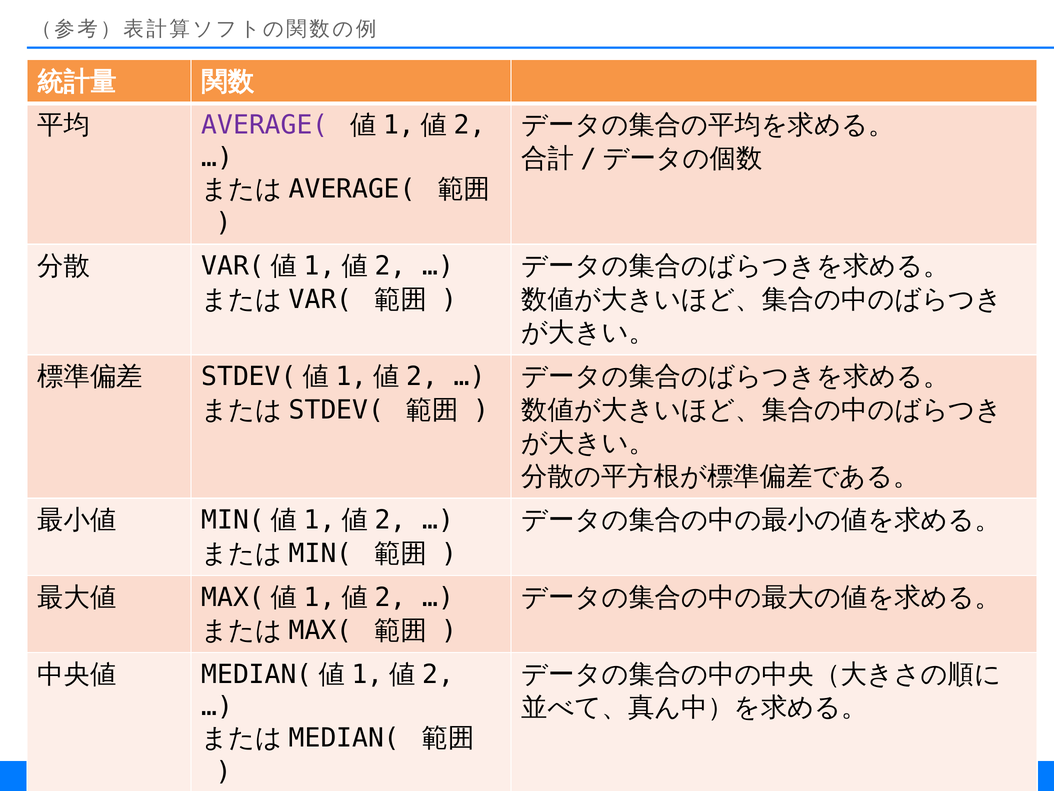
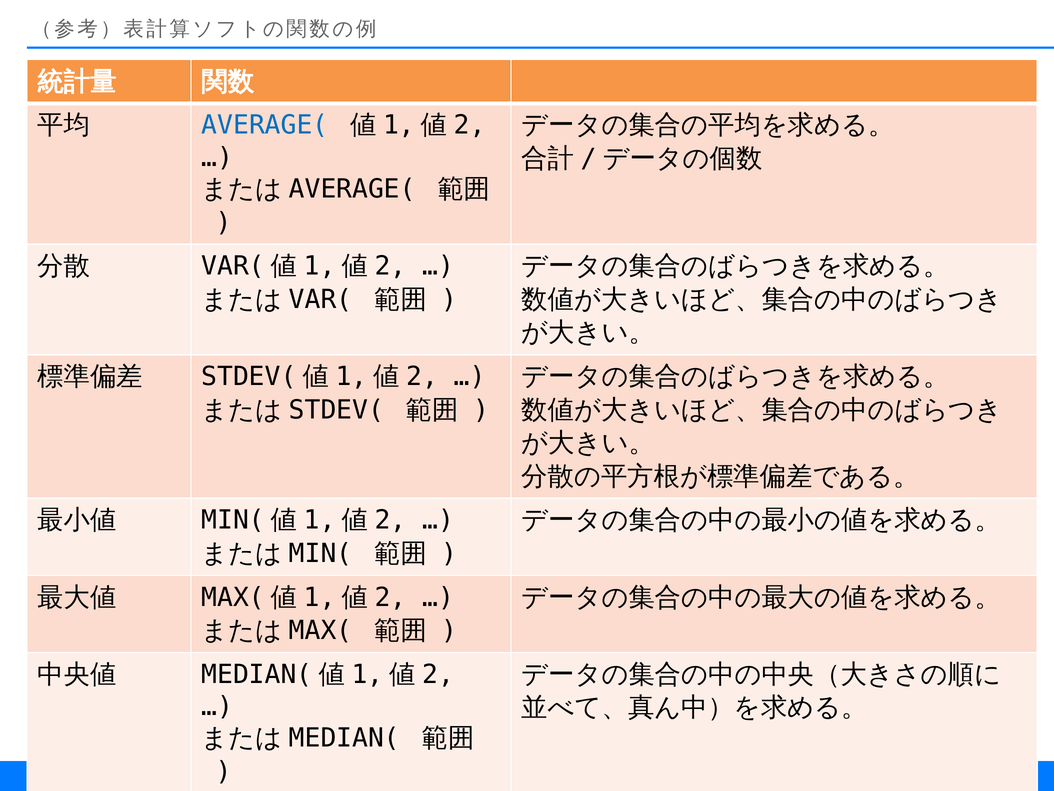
AVERAGE( colour: purple -> blue (265, 125)
